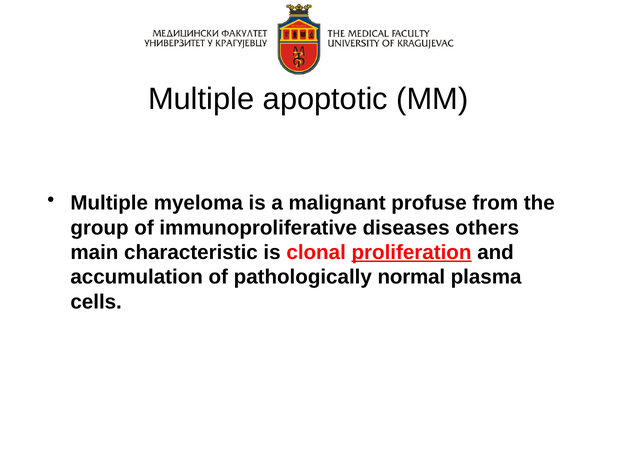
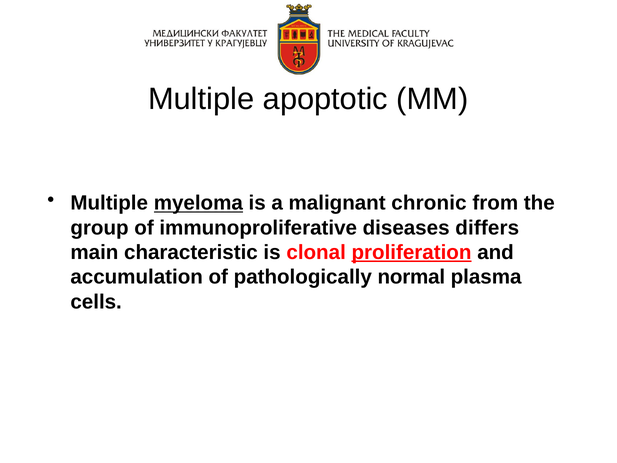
myeloma underline: none -> present (198, 203)
profuse: profuse -> chronic (429, 203)
others: others -> differs (487, 228)
